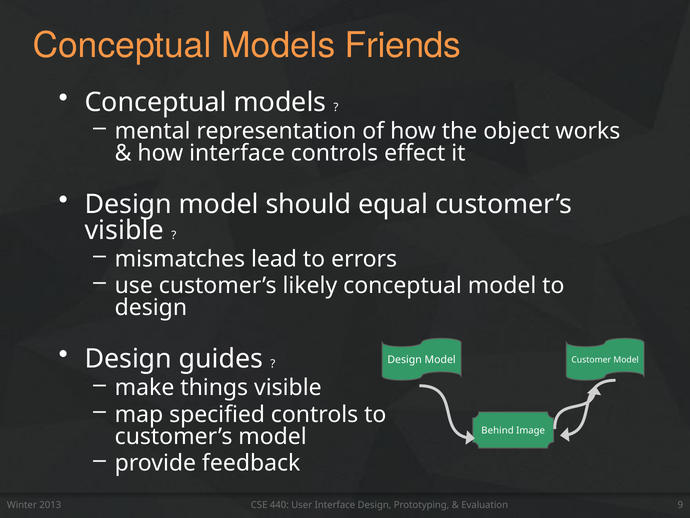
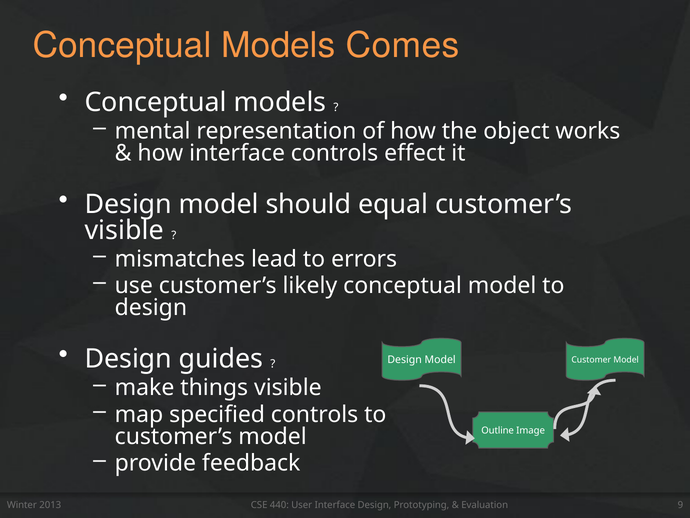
Friends: Friends -> Comes (403, 46)
Behind: Behind -> Outline (498, 430)
